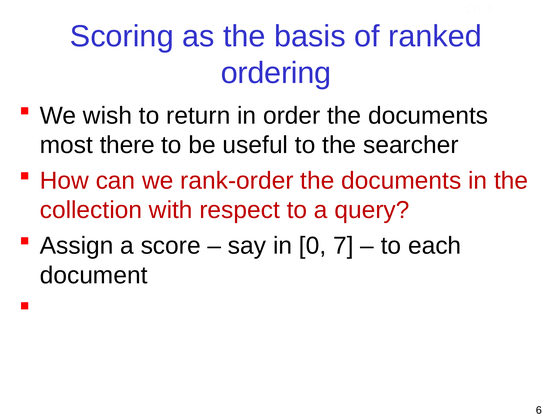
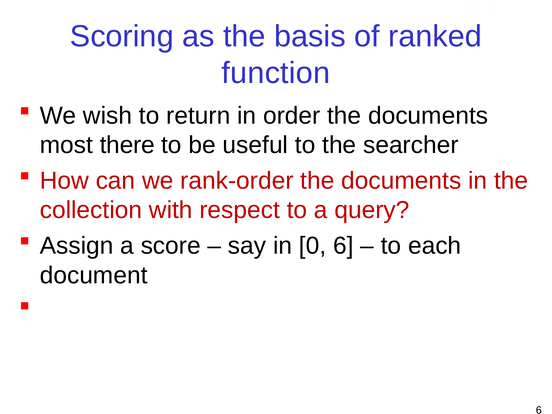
ordering: ordering -> function (276, 73)
0 7: 7 -> 6 (343, 246)
